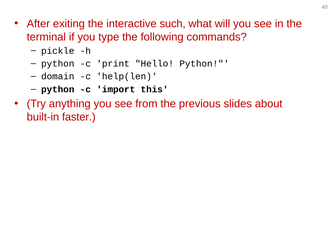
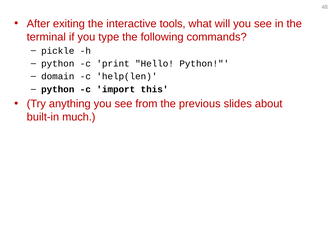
such: such -> tools (173, 24)
faster: faster -> much (79, 117)
